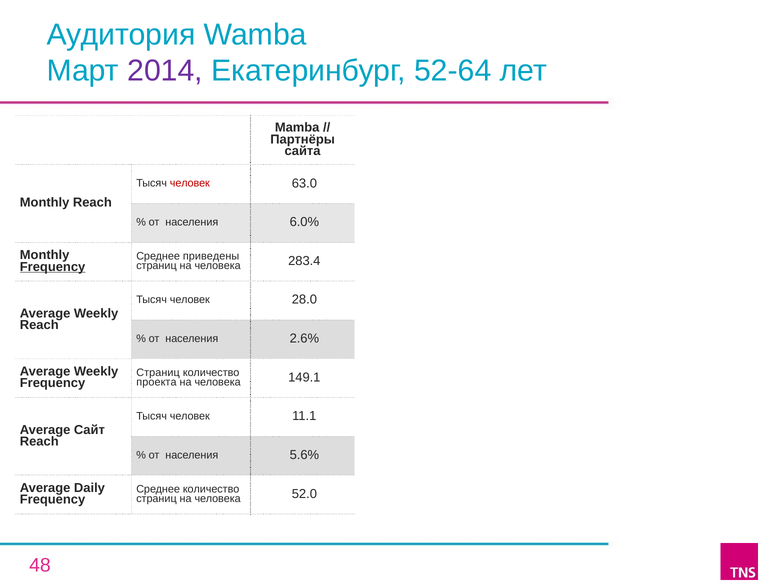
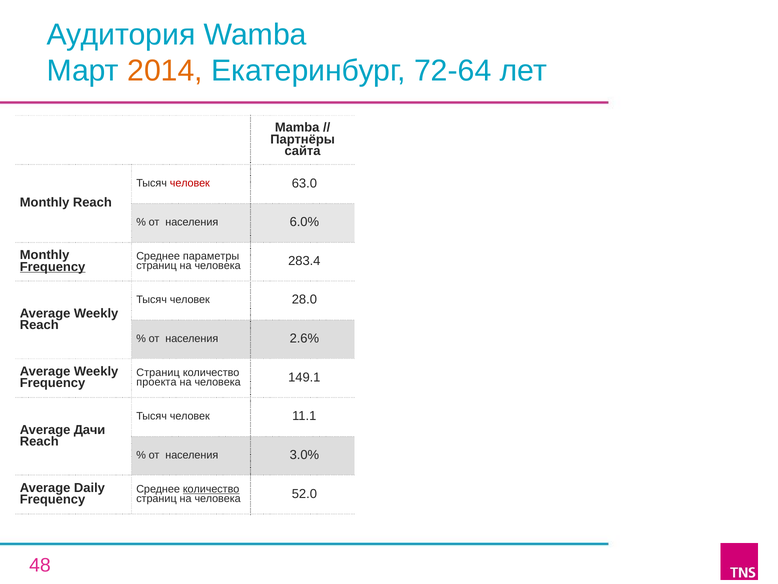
2014 colour: purple -> orange (165, 71)
52-64: 52-64 -> 72-64 (453, 71)
приведены: приведены -> параметры (211, 256)
Сайт: Сайт -> Дачи (90, 429)
5.6%: 5.6% -> 3.0% (304, 455)
количество underline: none -> present (211, 489)
